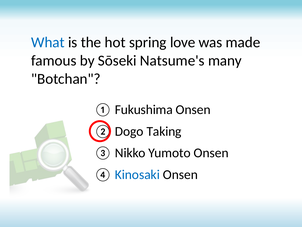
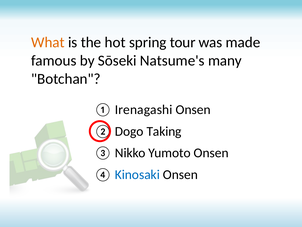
What colour: blue -> orange (48, 42)
love: love -> tour (183, 42)
Fukushima: Fukushima -> Irenagashi (144, 109)
